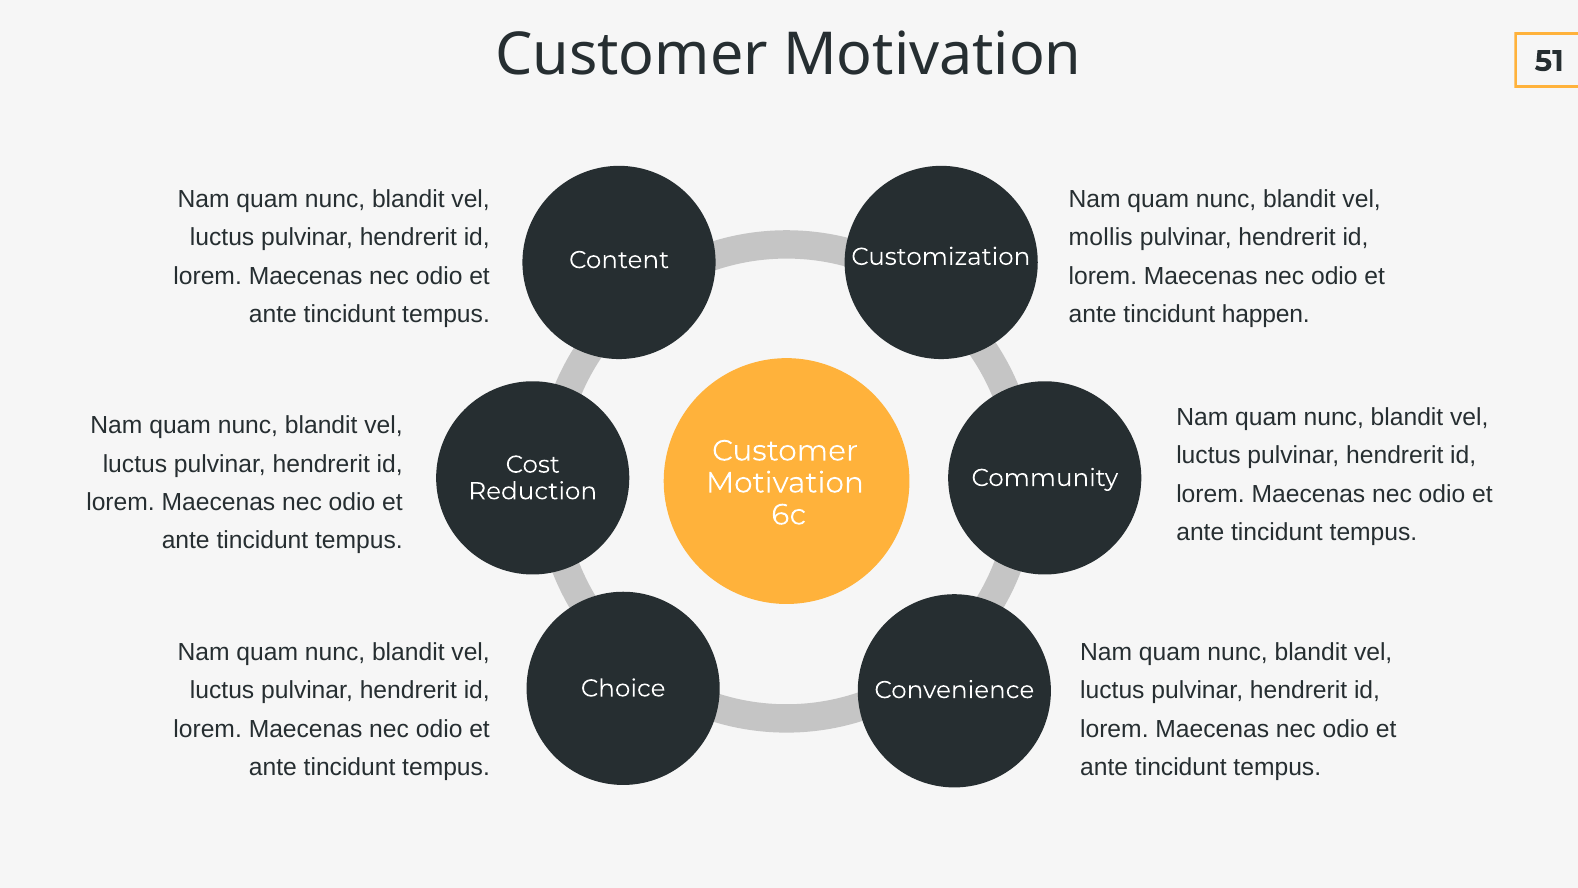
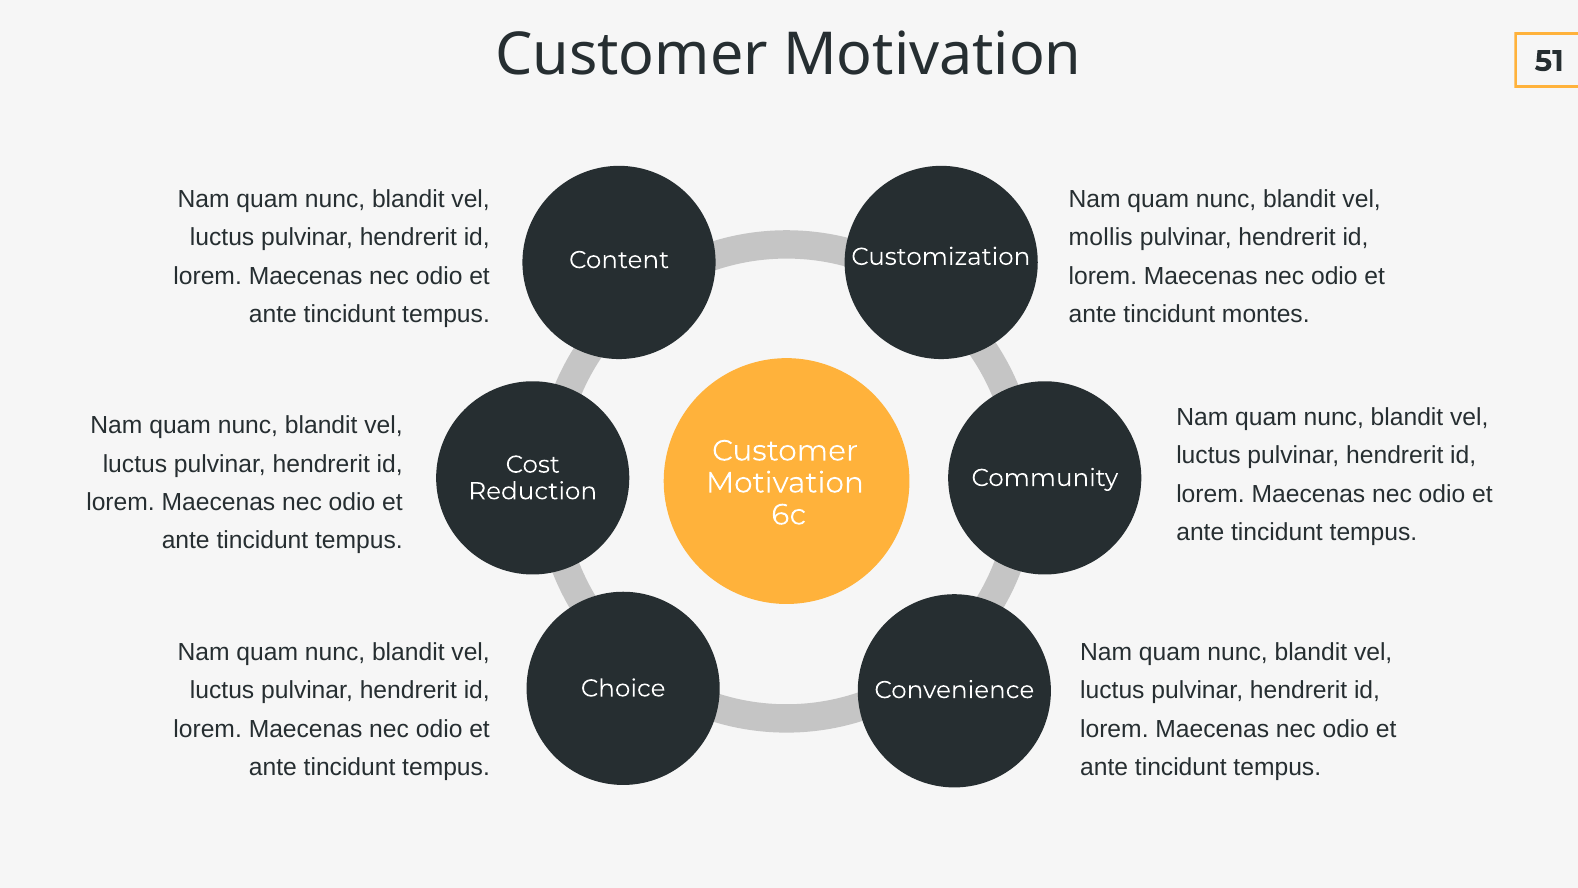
happen: happen -> montes (1266, 315)
